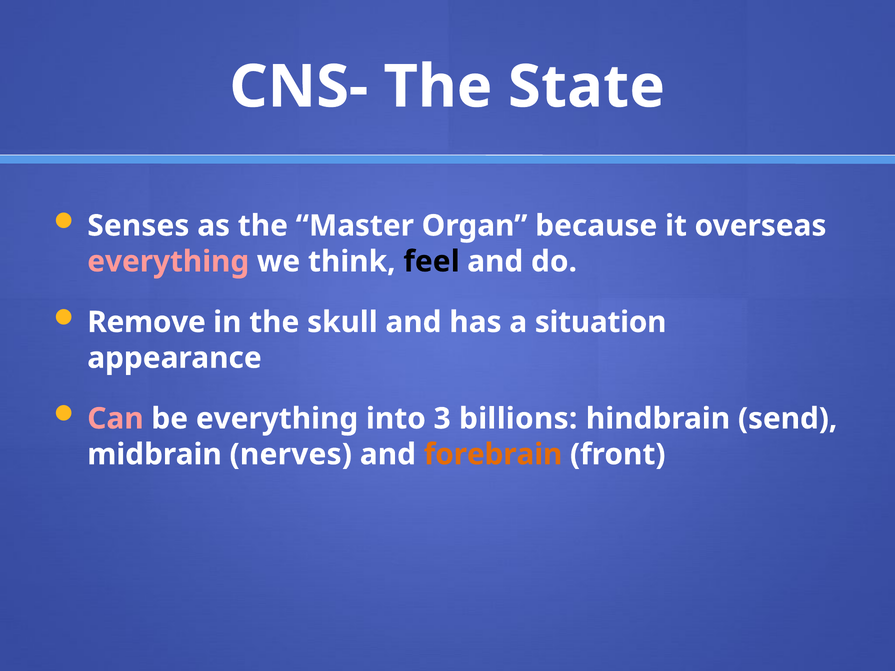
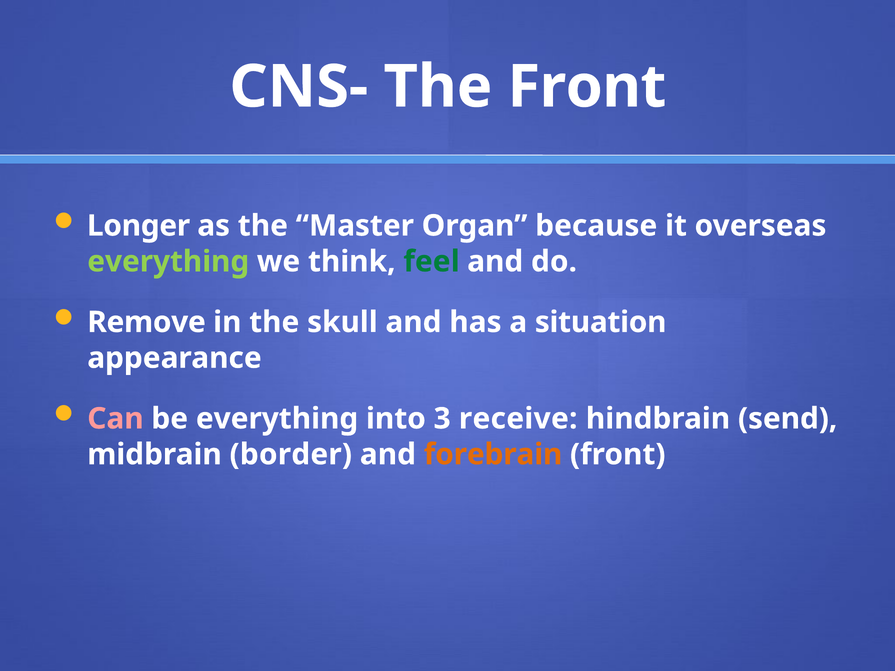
The State: State -> Front (587, 87)
Senses: Senses -> Longer (139, 226)
everything colour: pink -> light green (168, 262)
feel colour: black -> green (431, 262)
billions: billions -> receive (518, 419)
nerves: nerves -> border (291, 455)
